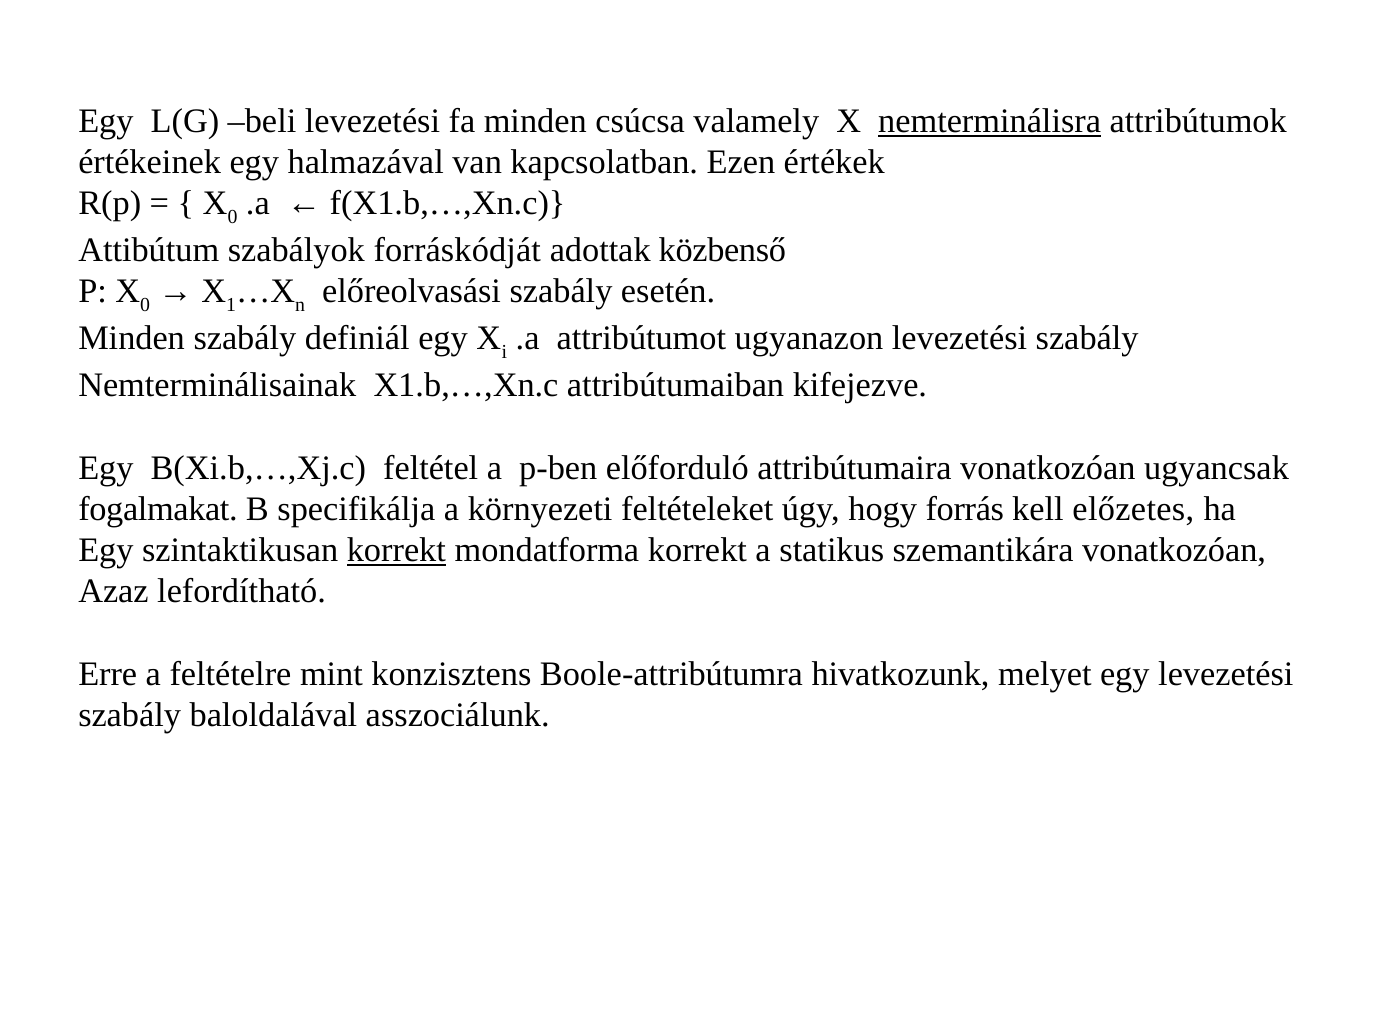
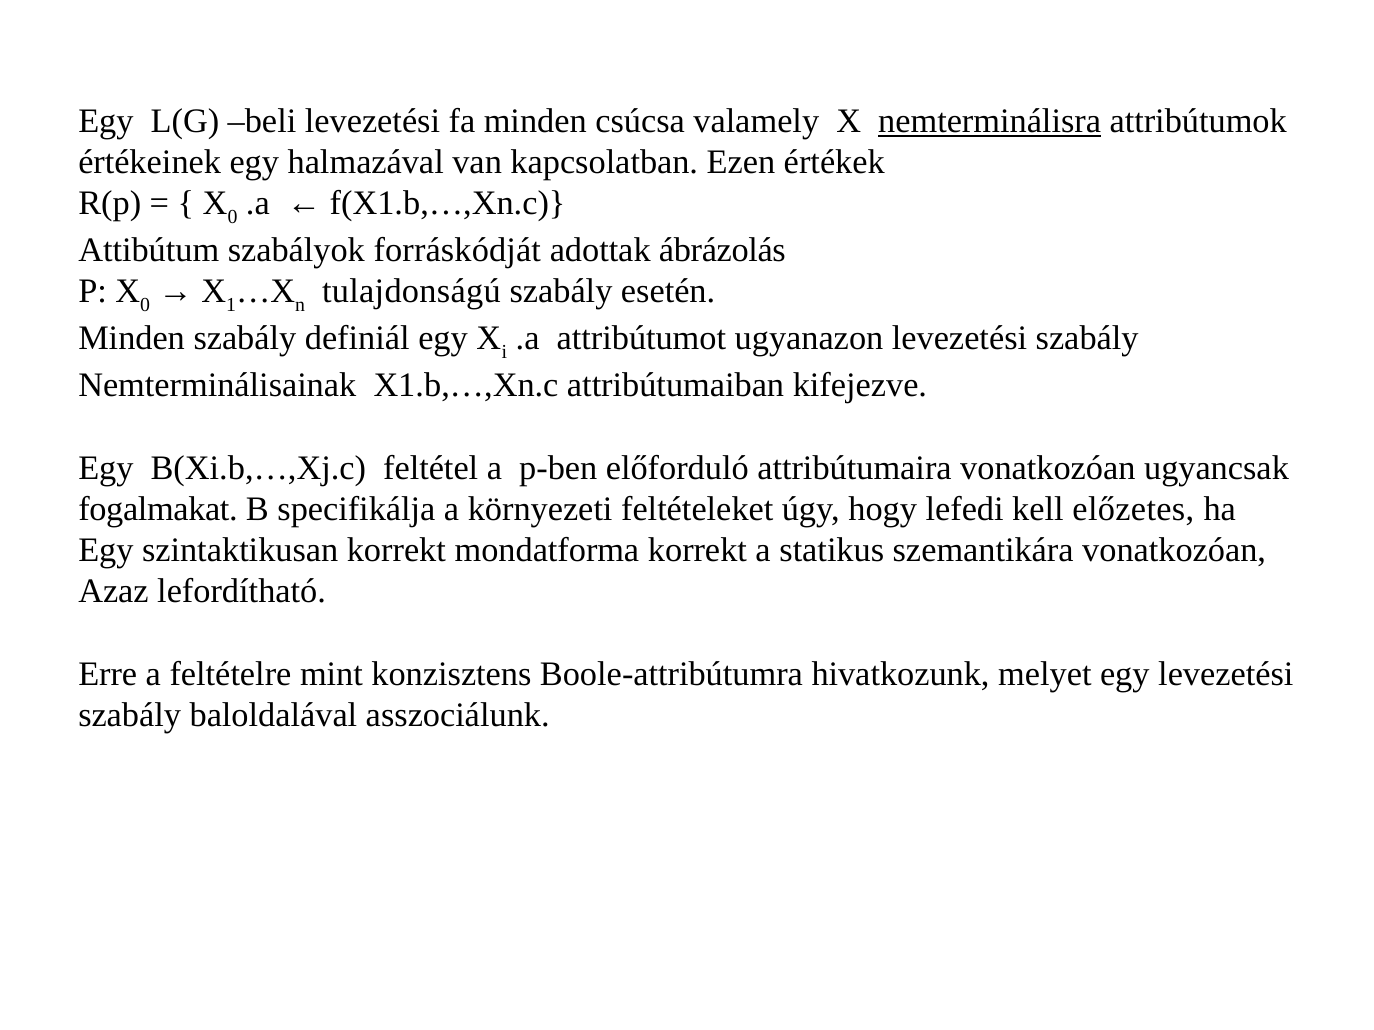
közbenső: közbenső -> ábrázolás (722, 251)
előreolvasási: előreolvasási -> tulajdonságú (411, 292)
forrás: forrás -> lefedi (965, 509)
korrekt underline: present -> none (396, 550)
